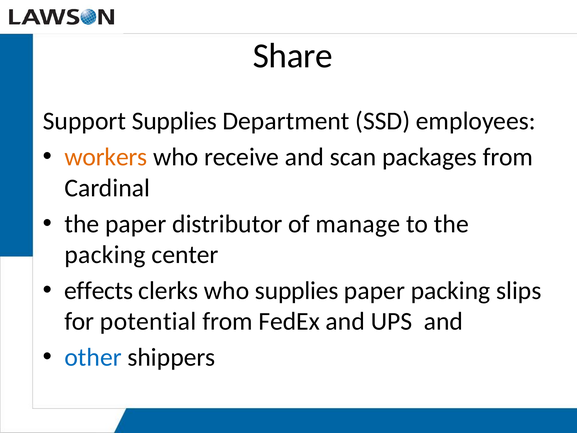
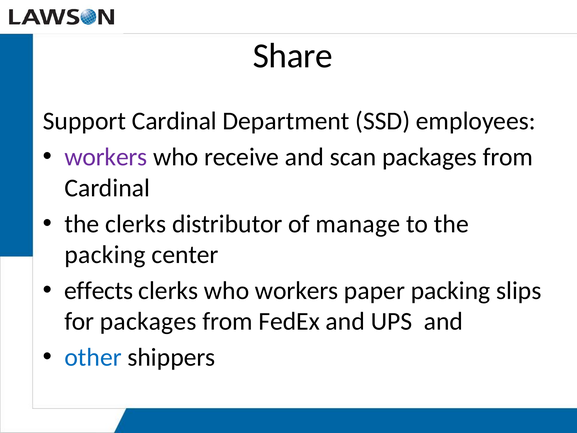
Support Supplies: Supplies -> Cardinal (174, 121)
workers colour: orange -> purple (106, 157)
the paper: paper -> clerks (136, 224)
who supplies: supplies -> workers (297, 290)
for potential: potential -> packages (148, 321)
